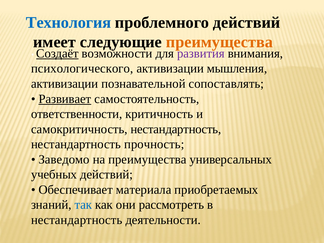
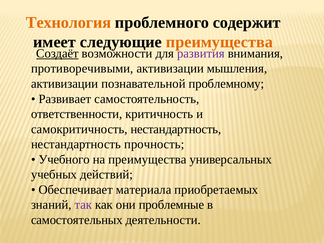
Технология colour: blue -> orange (69, 23)
проблемного действий: действий -> содержит (247, 23)
психологического: психологического -> противоречивыми (82, 69)
сопоставлять: сопоставлять -> проблемному (226, 84)
Развивает underline: present -> none (65, 99)
Заведомо: Заведомо -> Учебного (64, 159)
так colour: blue -> purple (83, 205)
рассмотреть: рассмотреть -> проблемные (171, 205)
нестандартность: нестандартность -> самостоятельных (77, 220)
